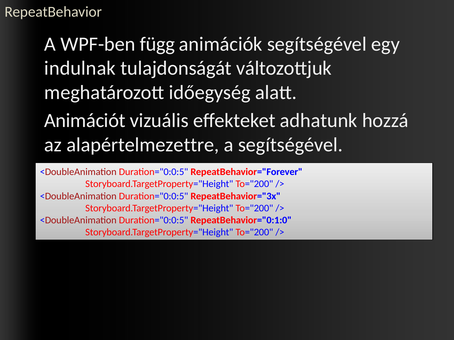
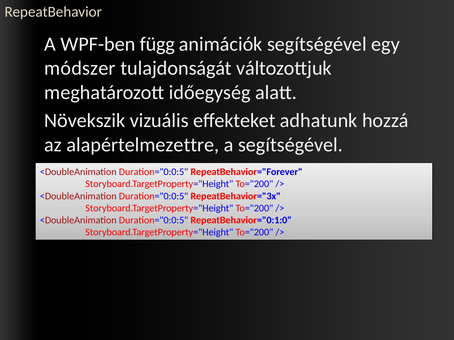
indulnak: indulnak -> módszer (80, 68)
Animációt: Animációt -> Növekszik (85, 121)
